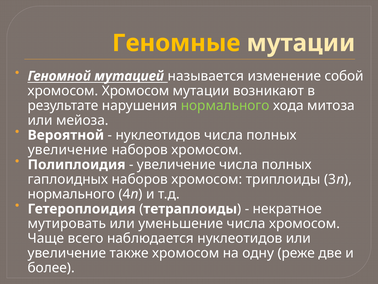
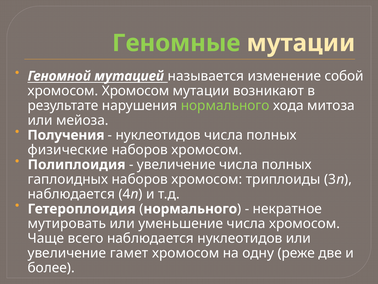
Геномные colour: yellow -> light green (176, 43)
Вероятной: Вероятной -> Получения (66, 135)
увеличение: увеличение -> физические (68, 150)
нормального: нормального -> наблюдается (71, 194)
тетраплоиды: тетраплоиды -> нормального (190, 209)
также: также -> гамет (129, 253)
